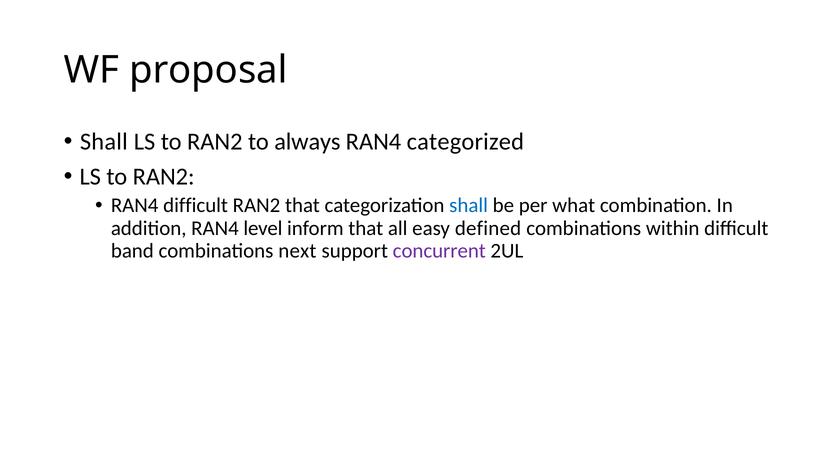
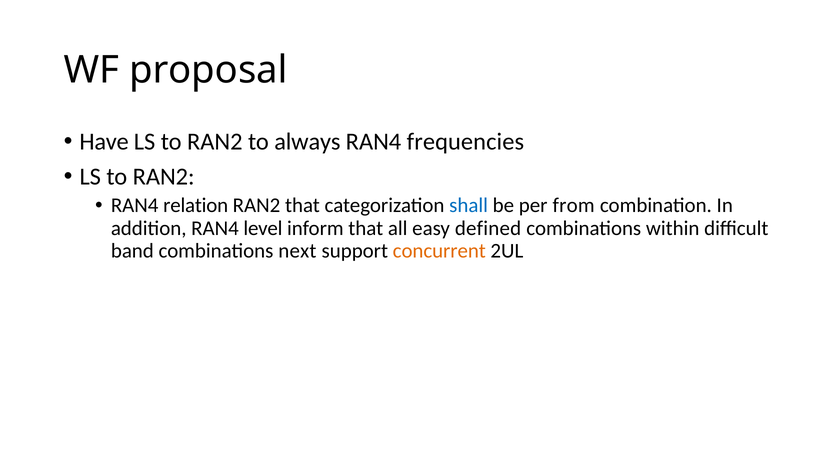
Shall: Shall -> Have (104, 142)
categorized: categorized -> frequencies (465, 142)
RAN4 difficult: difficult -> relation (196, 205)
what: what -> from (574, 205)
concurrent colour: purple -> orange (439, 251)
